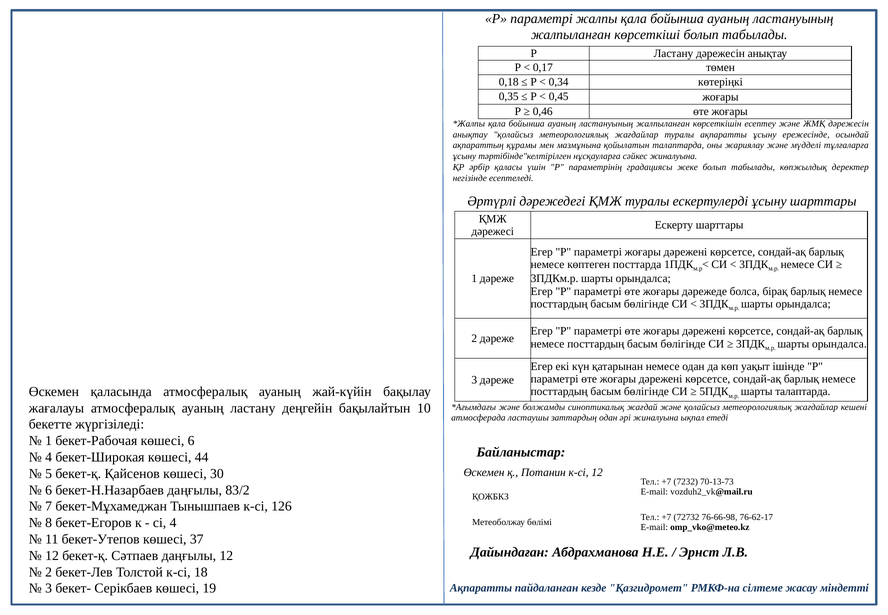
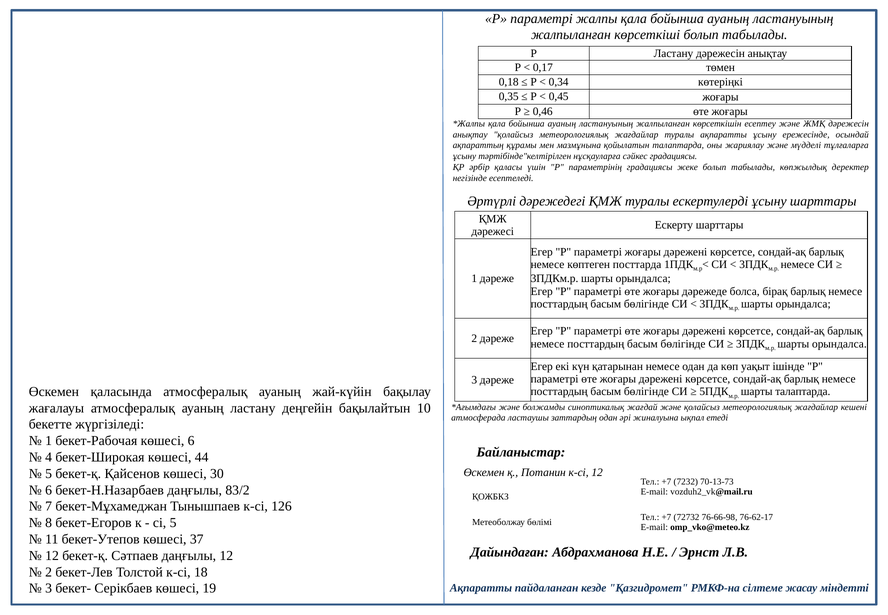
сәйкес жиналуына: жиналуына -> градациясы (673, 156)
сі 4: 4 -> 5 (173, 523)
